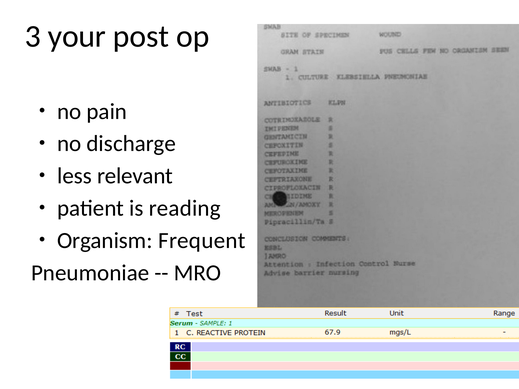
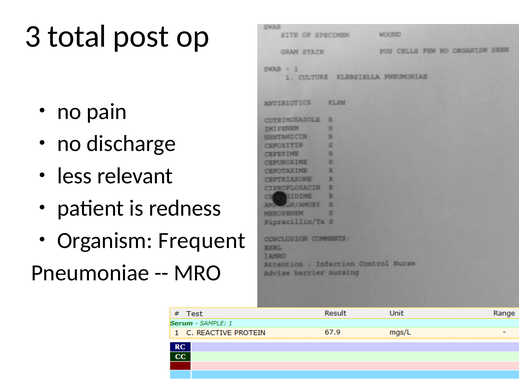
your: your -> total (77, 36)
reading: reading -> redness (185, 208)
